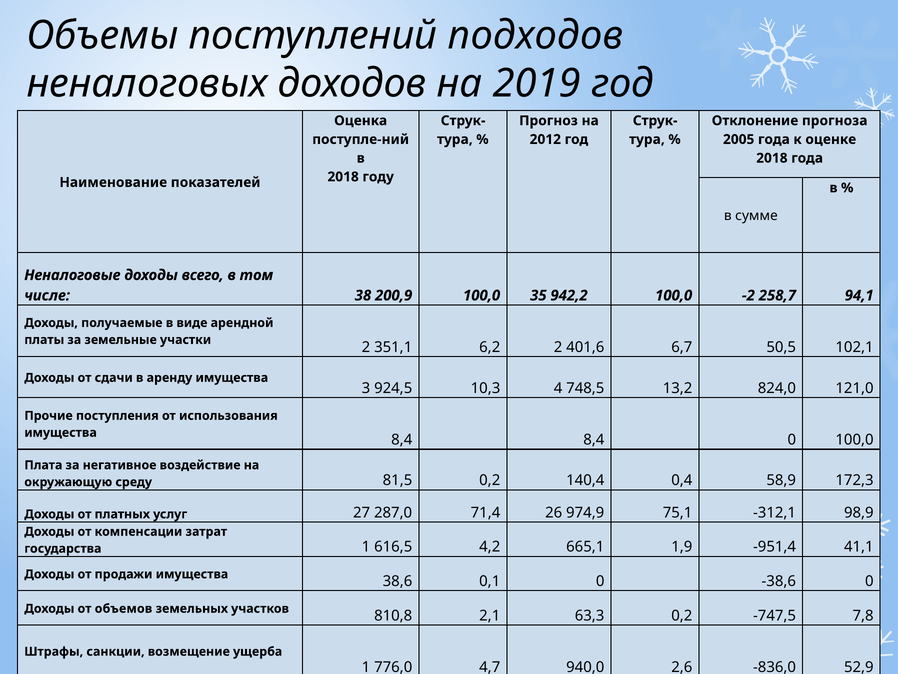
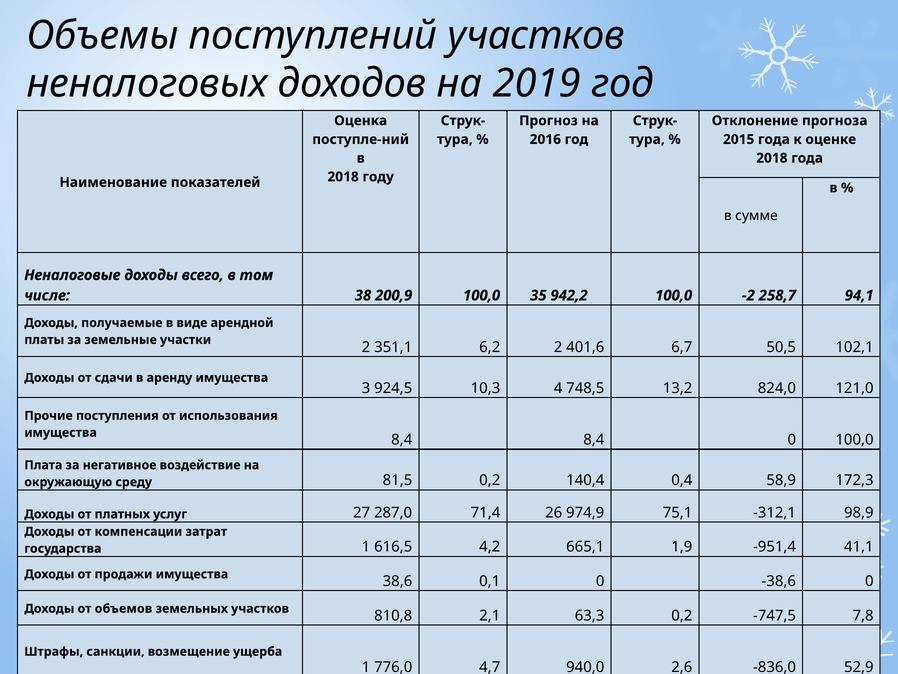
поступлений подходов: подходов -> участков (536, 36)
2012: 2012 -> 2016 (545, 139)
2005: 2005 -> 2015 (739, 139)
